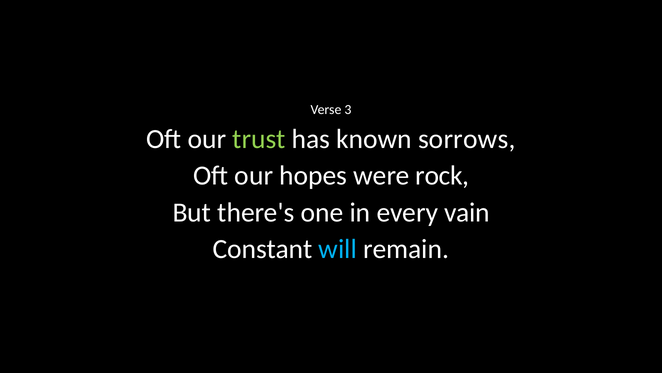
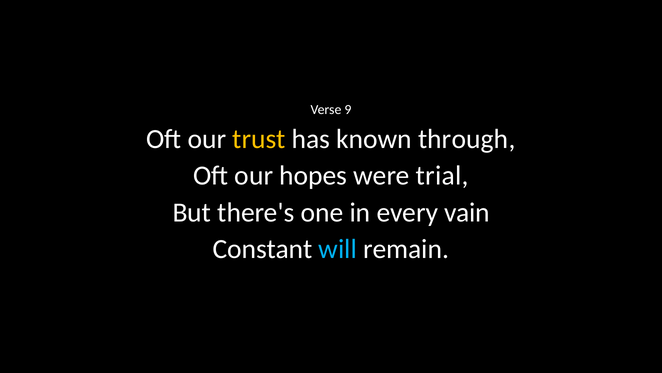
3: 3 -> 9 (348, 110)
trust colour: light green -> yellow (259, 139)
sorrows: sorrows -> through (467, 139)
rock: rock -> trial (442, 175)
